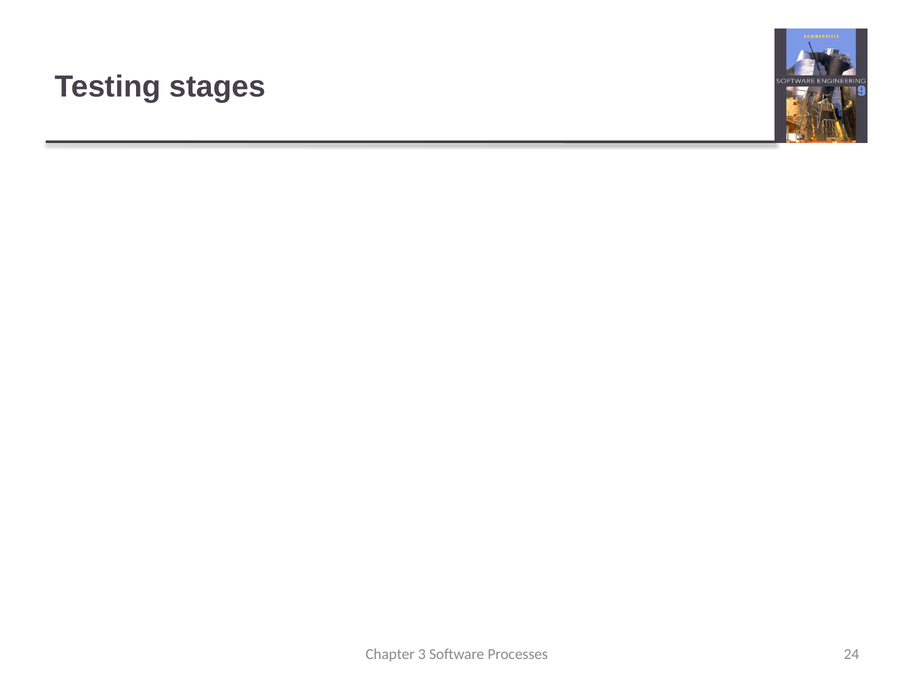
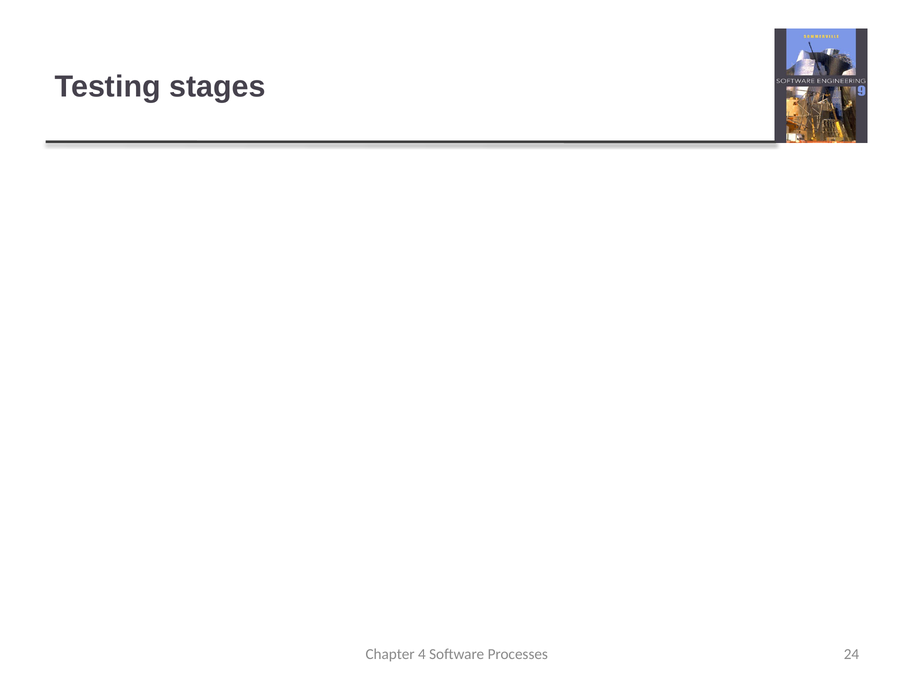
3: 3 -> 4 (422, 655)
